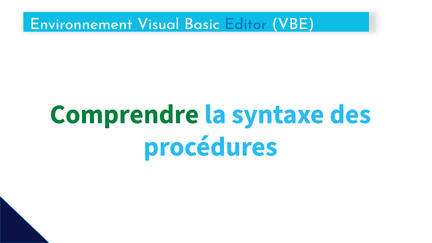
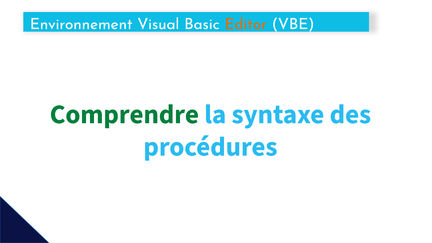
Editor colour: blue -> orange (246, 24)
